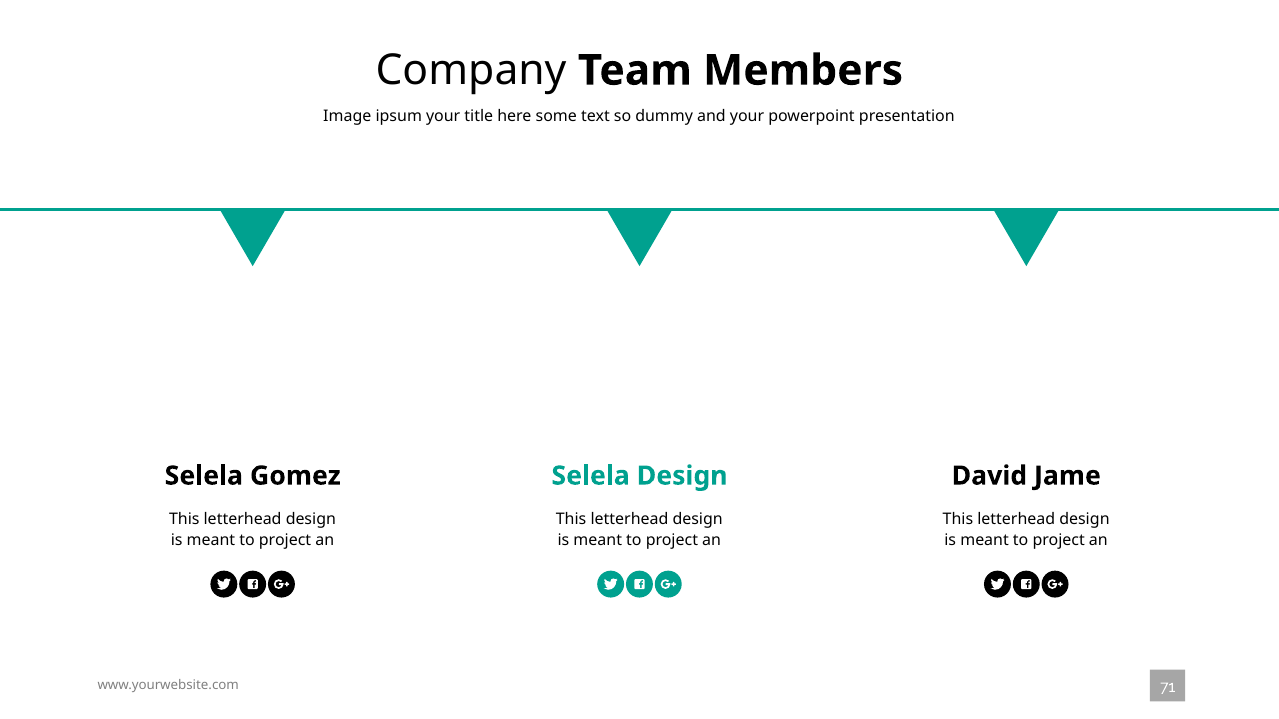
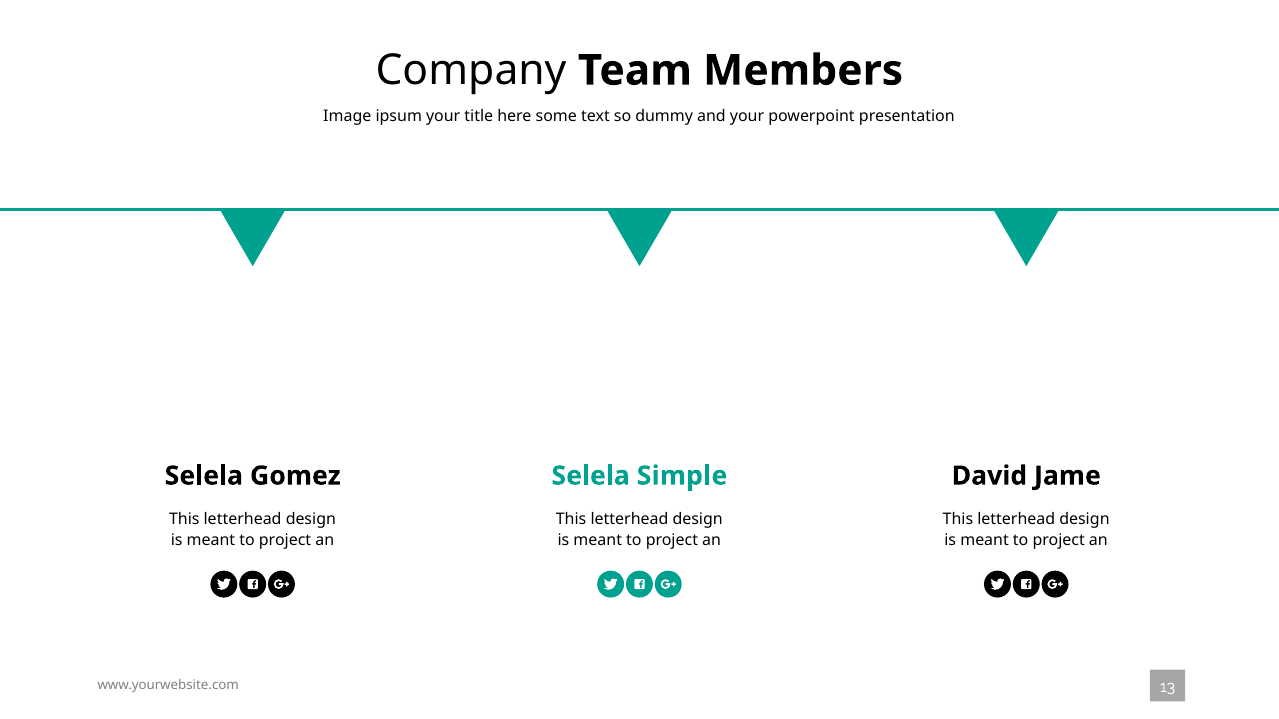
Selela Design: Design -> Simple (682, 476)
71: 71 -> 13 (1168, 687)
